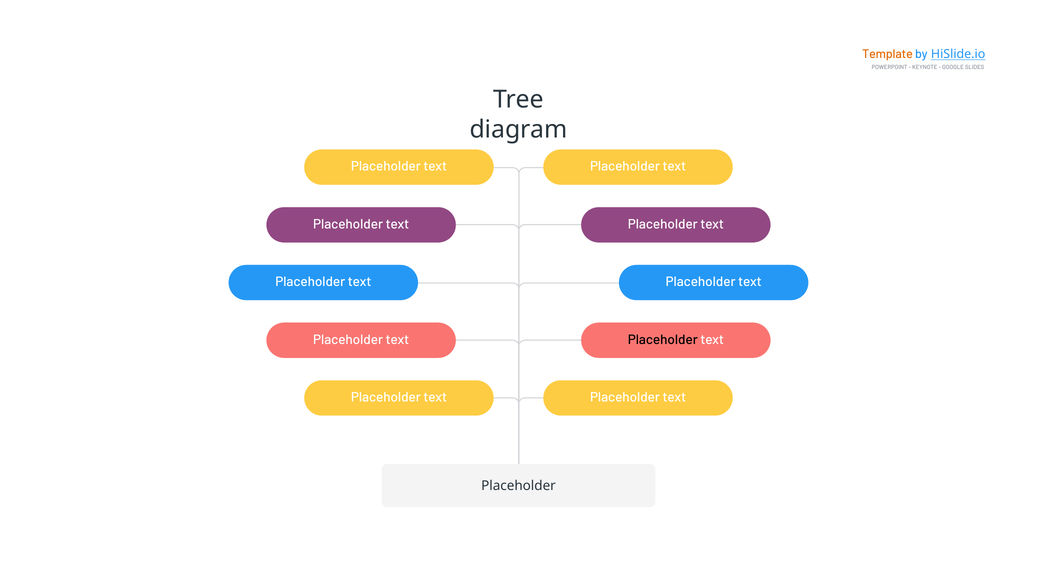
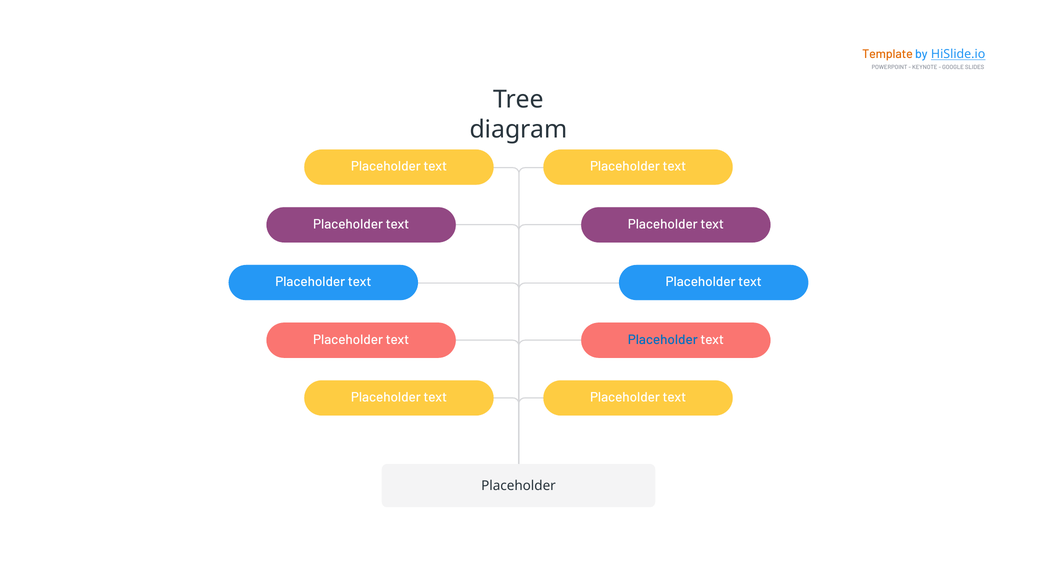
Placeholder colour: black -> blue (663, 340)
